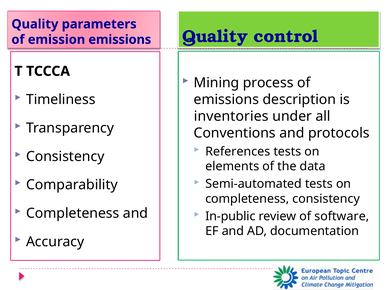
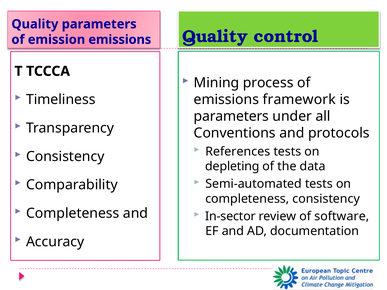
description: description -> framework (299, 100)
inventories: inventories -> parameters (231, 116)
elements: elements -> depleting (232, 166)
In-public: In-public -> In-sector (230, 216)
